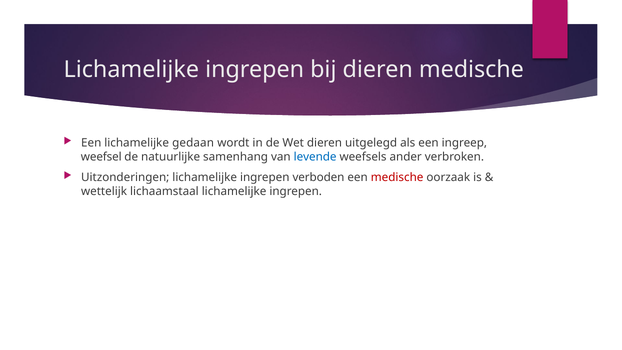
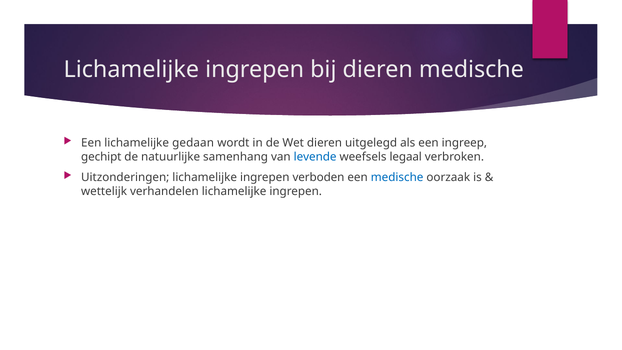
weefsel: weefsel -> gechipt (101, 157)
ander: ander -> legaal (406, 157)
medische colour: red -> blue (397, 177)
lichaamstaal: lichaamstaal -> verhandelen (164, 191)
